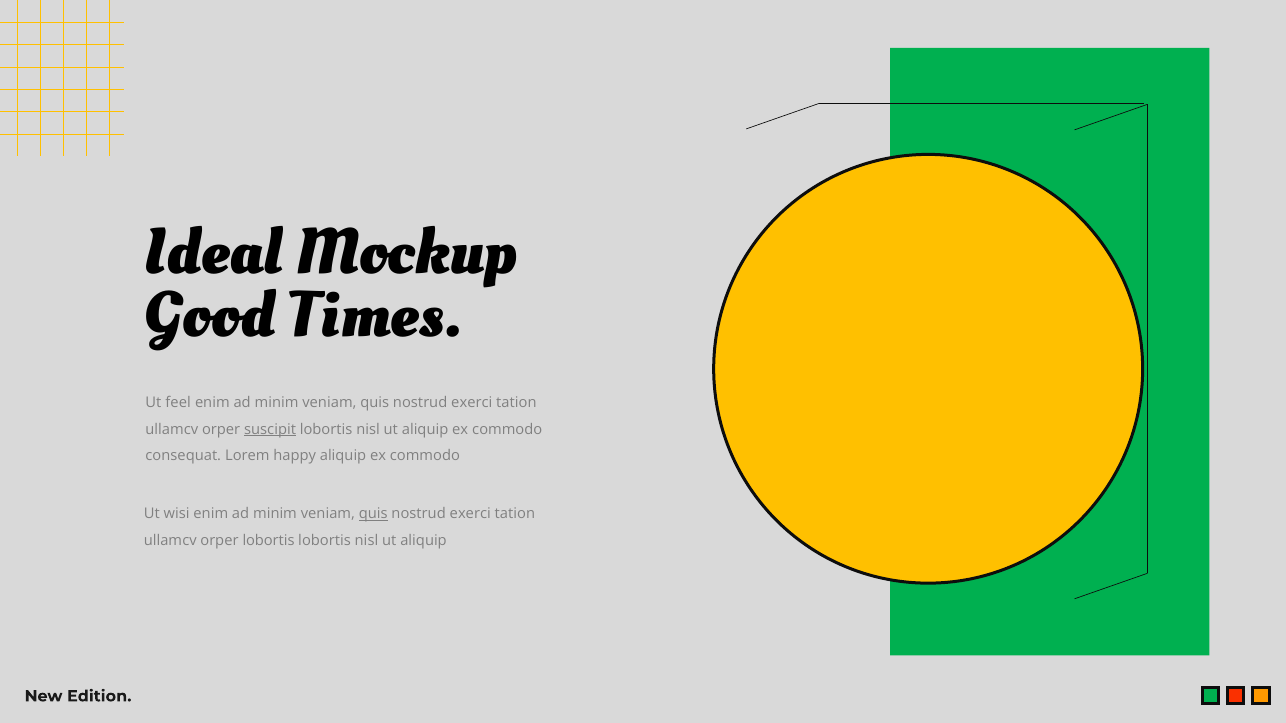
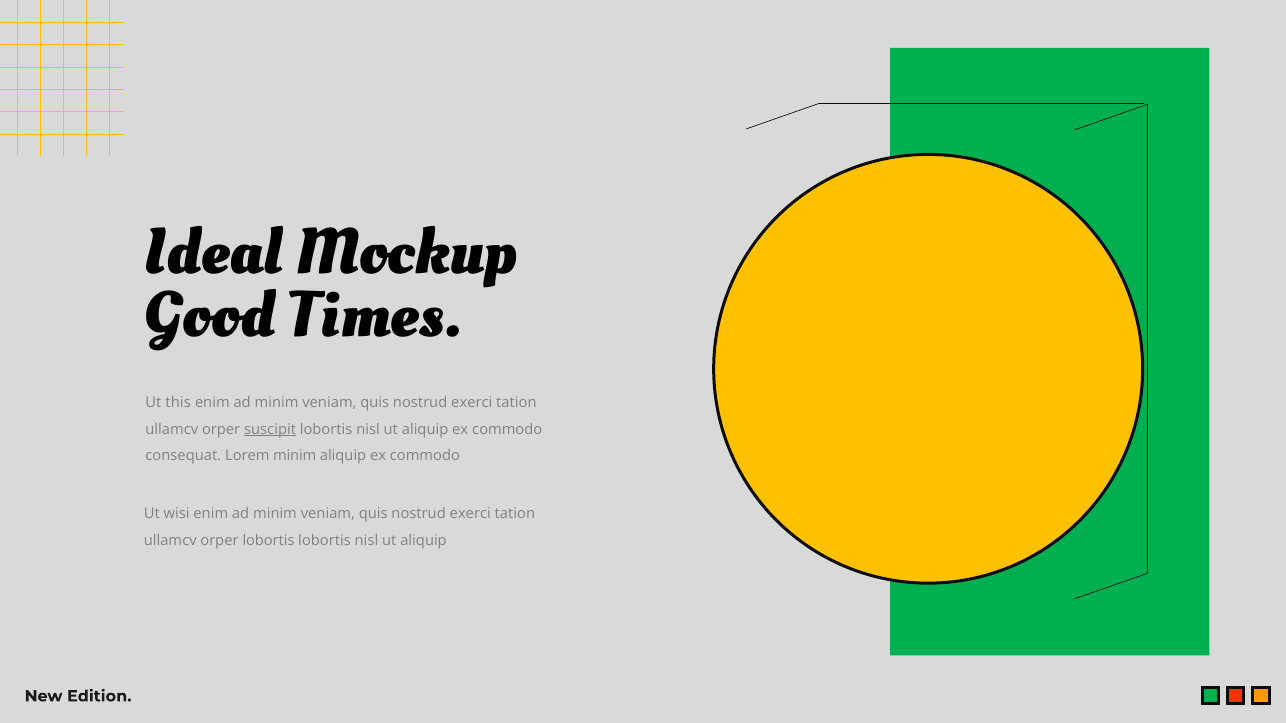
feel: feel -> this (178, 403)
Lorem happy: happy -> minim (295, 456)
quis underline: present -> none (373, 514)
